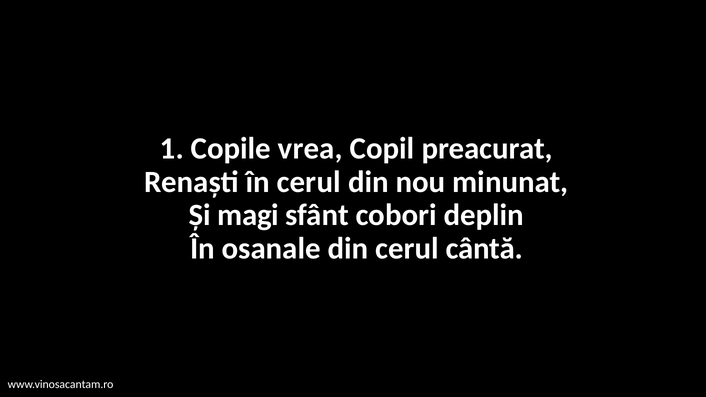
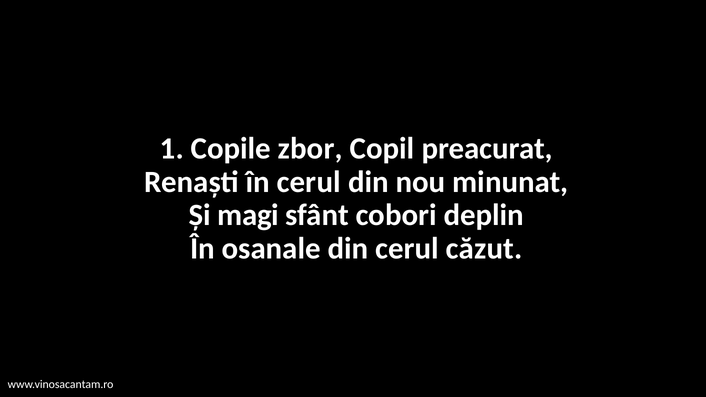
vrea: vrea -> zbor (310, 149)
cântă: cântă -> căzut (484, 249)
